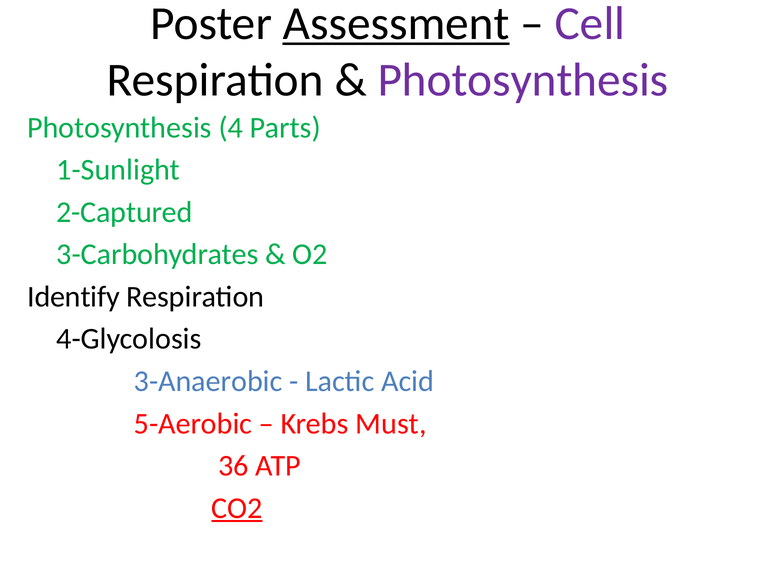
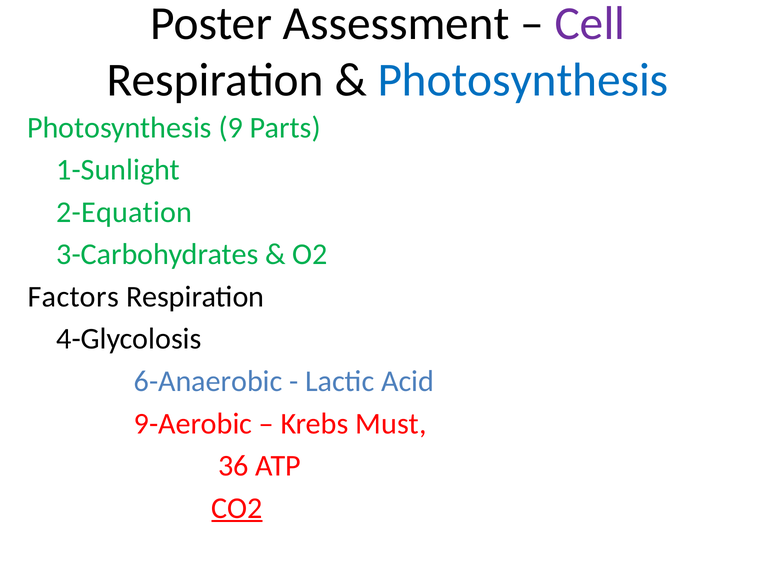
Assessment underline: present -> none (396, 23)
Photosynthesis colour: purple -> blue (523, 80)
4: 4 -> 9 (231, 128)
2-Captured: 2-Captured -> 2-Equation (124, 212)
Identify: Identify -> Factors (73, 297)
3-Anaerobic: 3-Anaerobic -> 6-Anaerobic (208, 381)
5-Aerobic: 5-Aerobic -> 9-Aerobic (193, 424)
